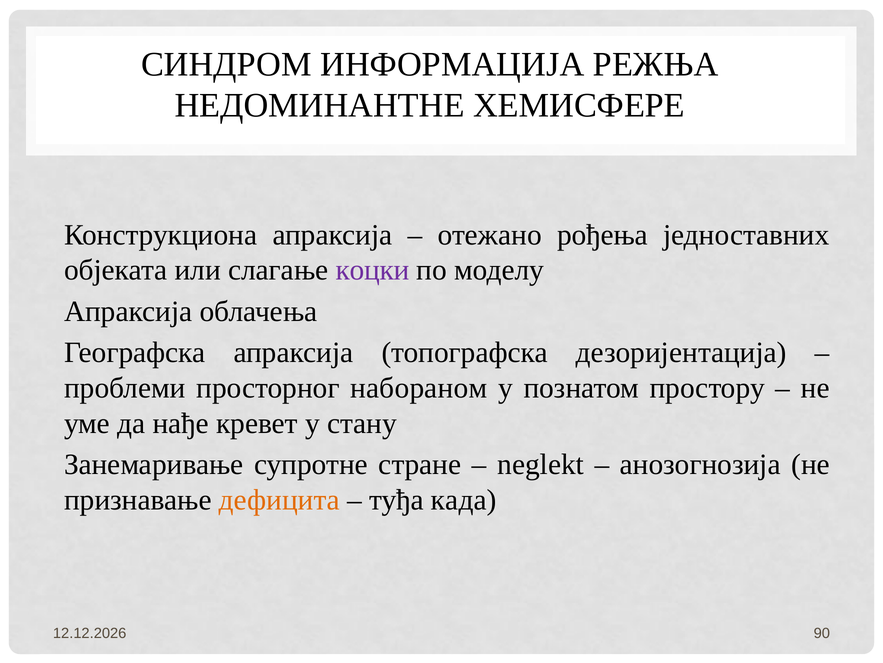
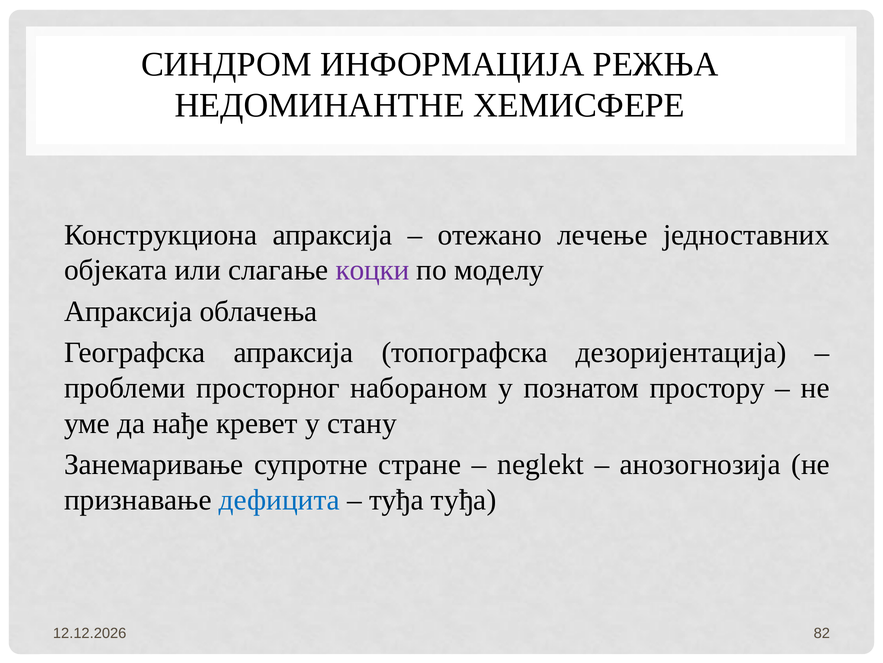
рођења: рођења -> лечење (602, 235)
дефицита colour: orange -> blue (279, 499)
туђа када: када -> туђа (464, 499)
90: 90 -> 82 (822, 632)
